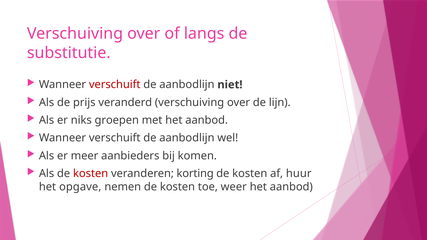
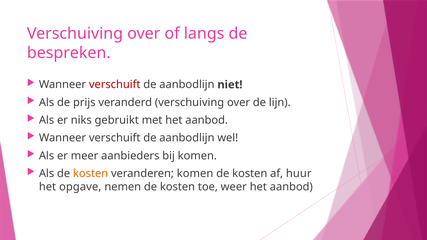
substitutie: substitutie -> bespreken (69, 53)
groepen: groepen -> gebruikt (117, 120)
kosten colour: red -> orange (91, 174)
veranderen korting: korting -> komen (195, 174)
